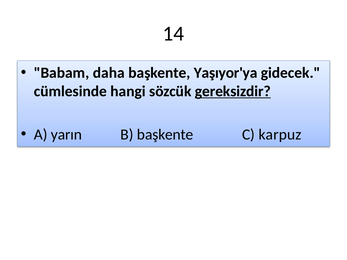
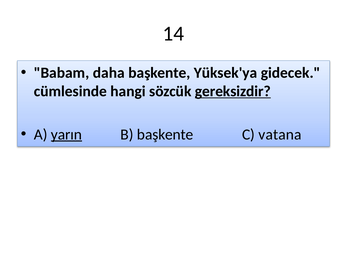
Yaşıyor'ya: Yaşıyor'ya -> Yüksek'ya (226, 73)
yarın underline: none -> present (66, 135)
karpuz: karpuz -> vatana (280, 135)
